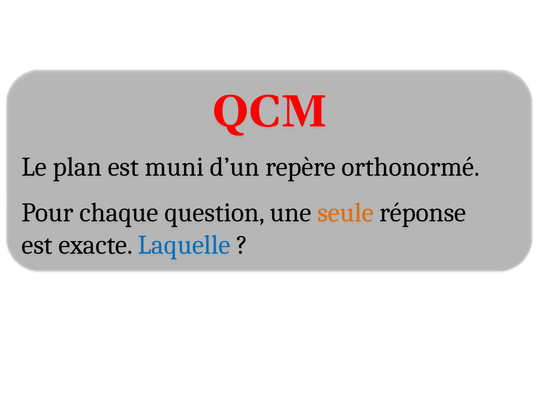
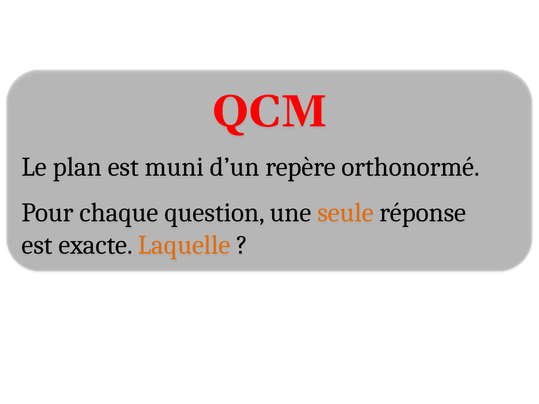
Laquelle colour: blue -> orange (184, 245)
